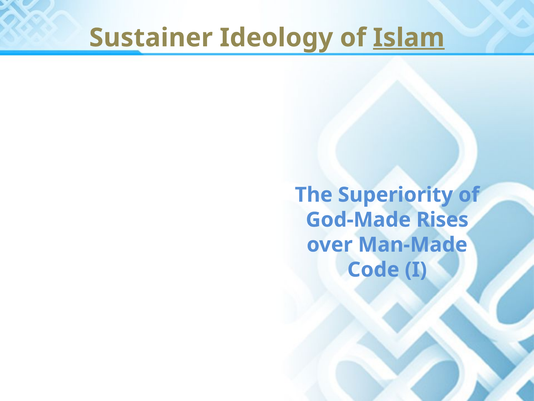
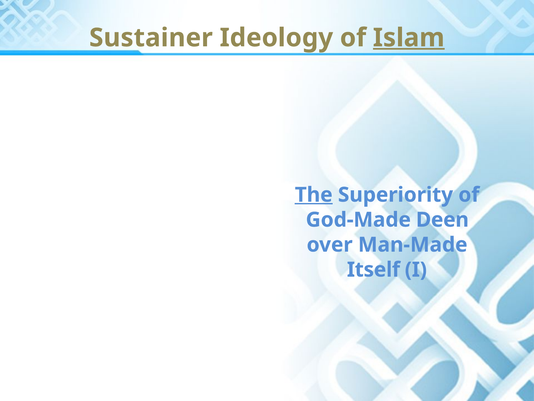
The underline: none -> present (314, 195)
Rises: Rises -> Deen (442, 220)
Code: Code -> Itself (373, 269)
